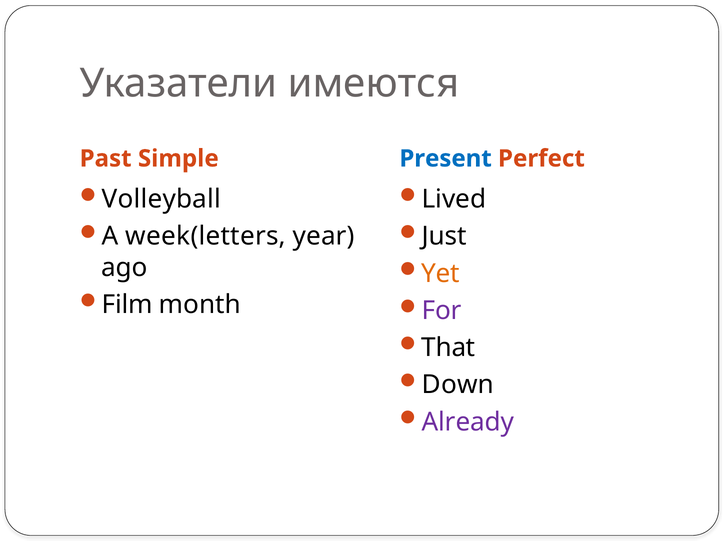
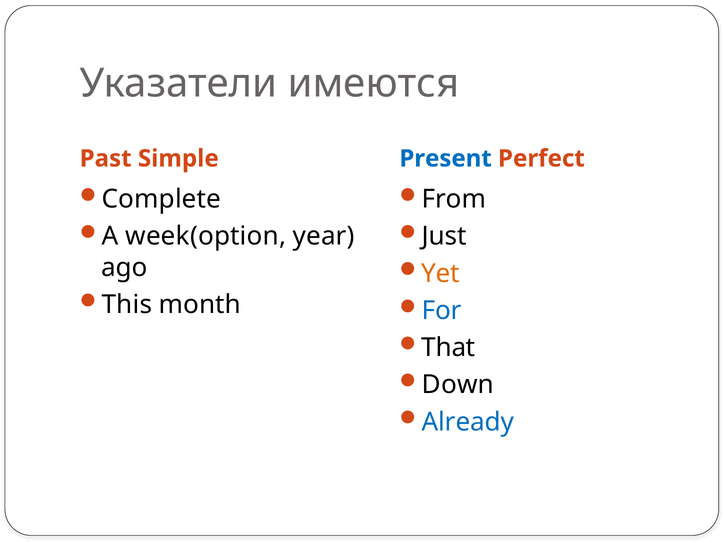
Volleyball: Volleyball -> Complete (161, 199)
Lived: Lived -> From (454, 199)
week(letters: week(letters -> week(option (206, 236)
Film: Film -> This (127, 305)
For colour: purple -> blue (442, 311)
Already colour: purple -> blue (468, 422)
